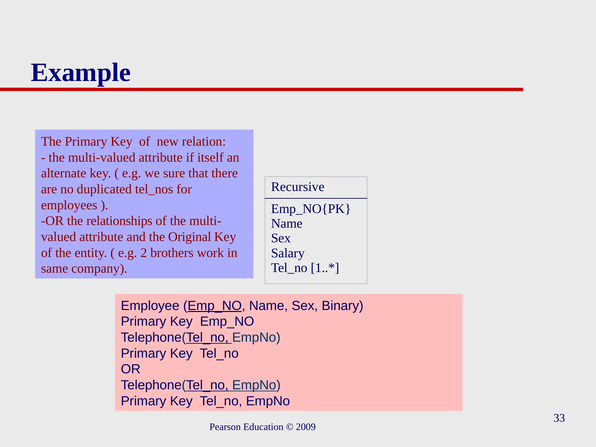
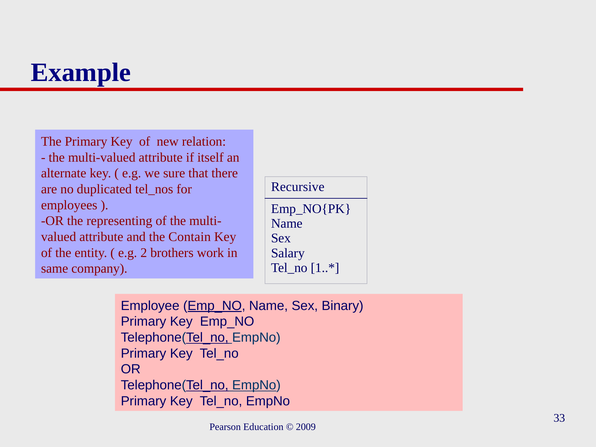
relationships: relationships -> representing (119, 221)
Original: Original -> Contain (190, 237)
